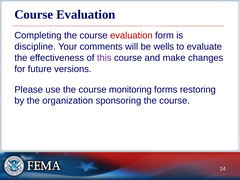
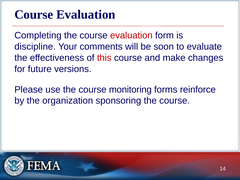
wells: wells -> soon (164, 47)
this colour: purple -> red (104, 58)
restoring: restoring -> reinforce (198, 90)
